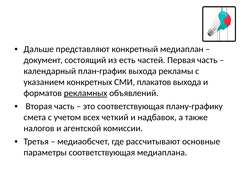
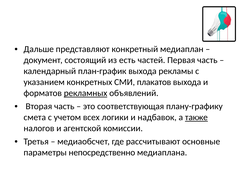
четкий: четкий -> логики (115, 118)
также underline: none -> present (196, 118)
параметры соответствующая: соответствующая -> непосредственно (102, 153)
